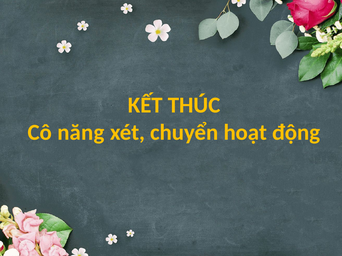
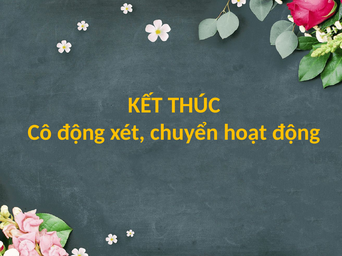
Cô năng: năng -> động (81, 133)
